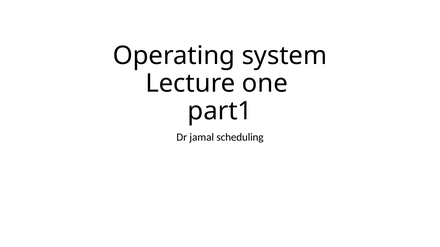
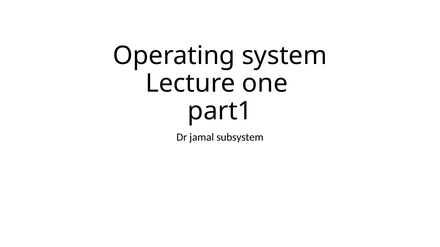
scheduling: scheduling -> subsystem (240, 138)
